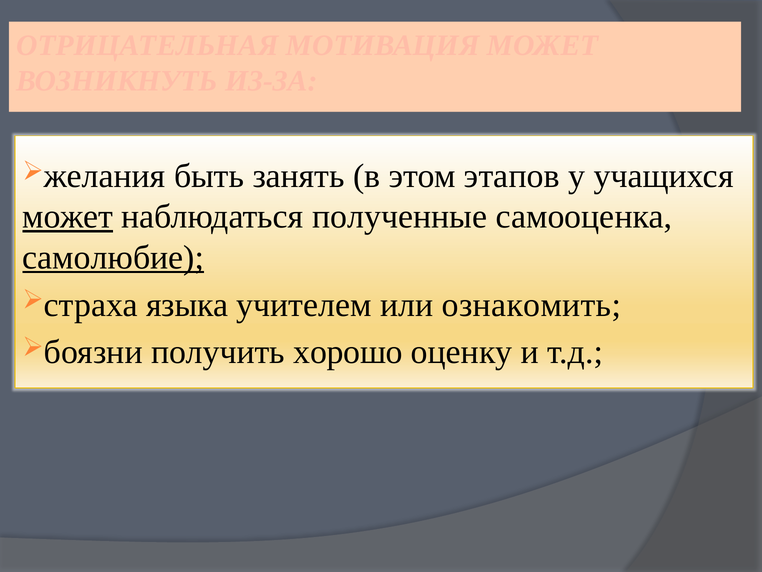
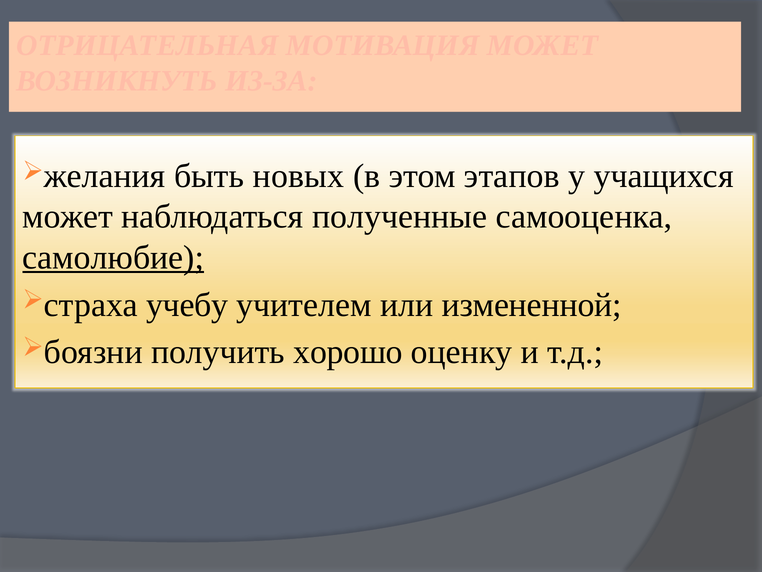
занять: занять -> новых (298, 176)
может underline: present -> none (68, 216)
языка: языка -> учебу (187, 305)
ознакомить: ознакомить -> измененной (532, 305)
